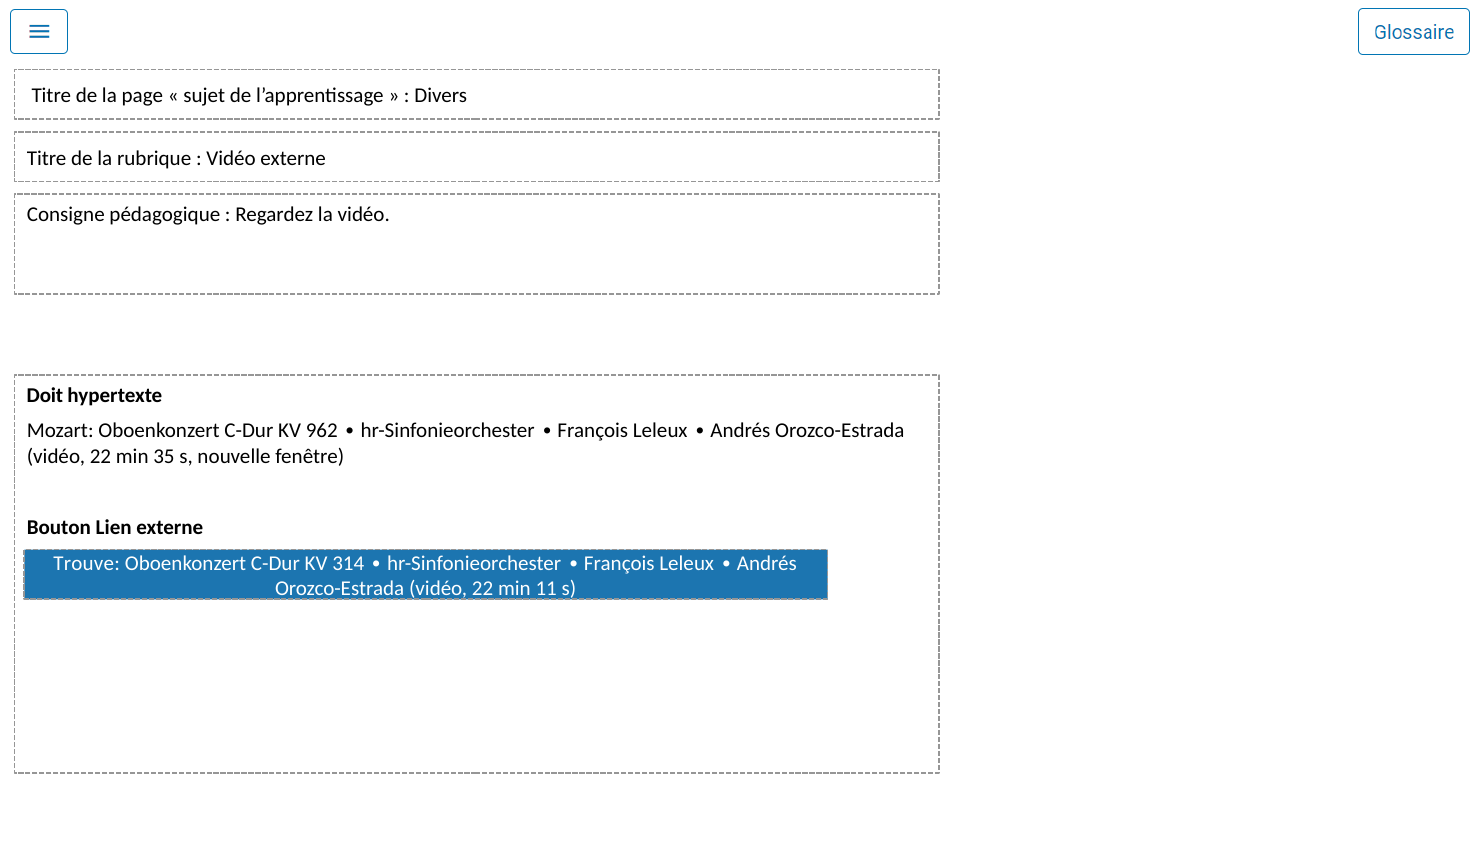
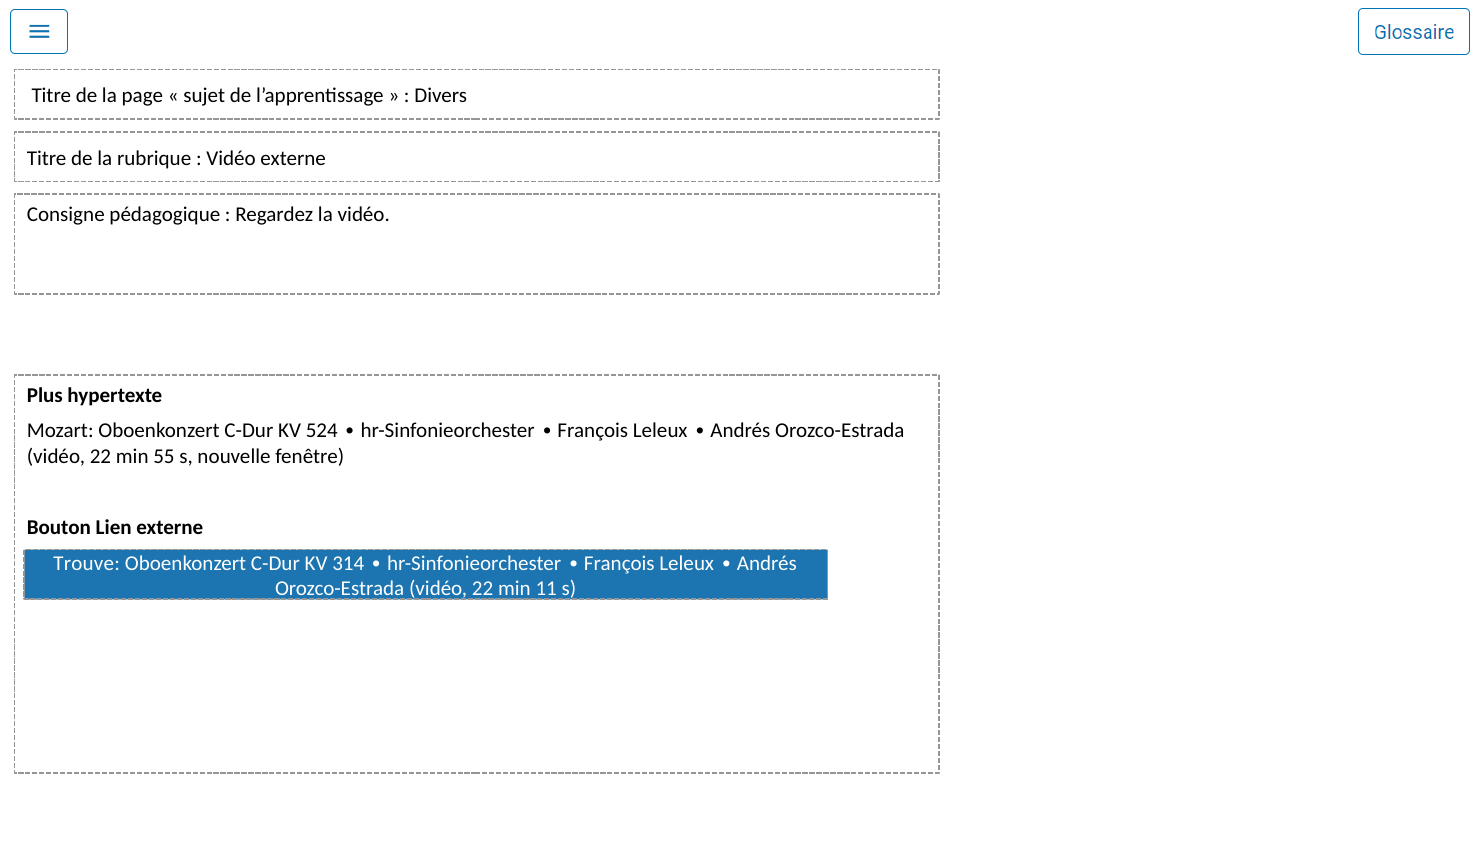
Doit: Doit -> Plus (45, 396)
962: 962 -> 524 (322, 431)
35: 35 -> 55 (164, 456)
